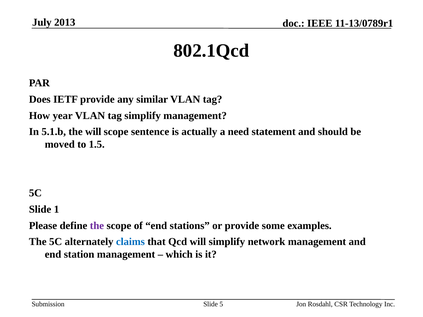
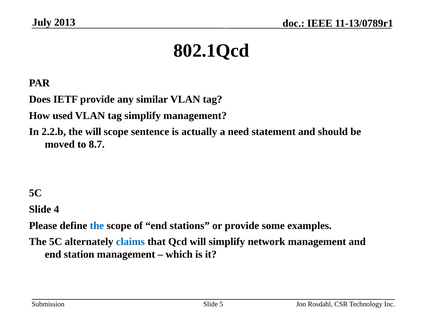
year: year -> used (63, 116)
5.1.b: 5.1.b -> 2.2.b (54, 132)
1.5: 1.5 -> 8.7 (97, 145)
1: 1 -> 4 (57, 209)
the colour: purple -> blue (97, 226)
